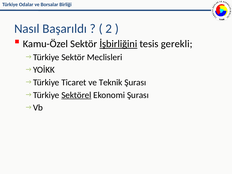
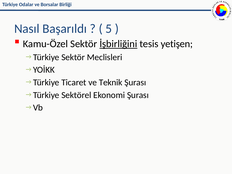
2: 2 -> 5 (109, 29)
gerekli: gerekli -> yetişen (177, 44)
Sektörel underline: present -> none (76, 95)
